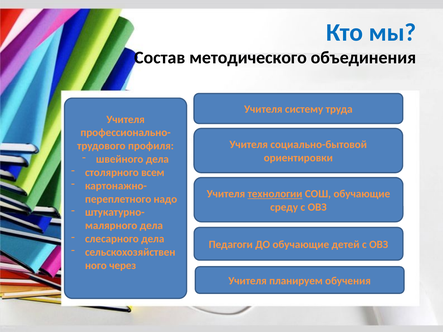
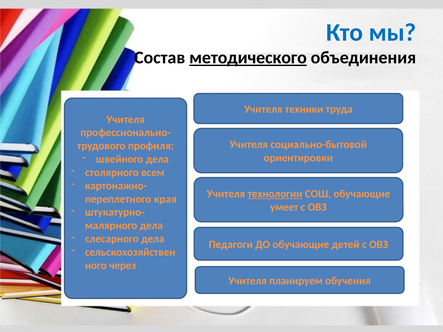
методического underline: none -> present (248, 58)
систему: систему -> техники (304, 109)
надо: надо -> края (165, 199)
среду: среду -> умеет (284, 207)
